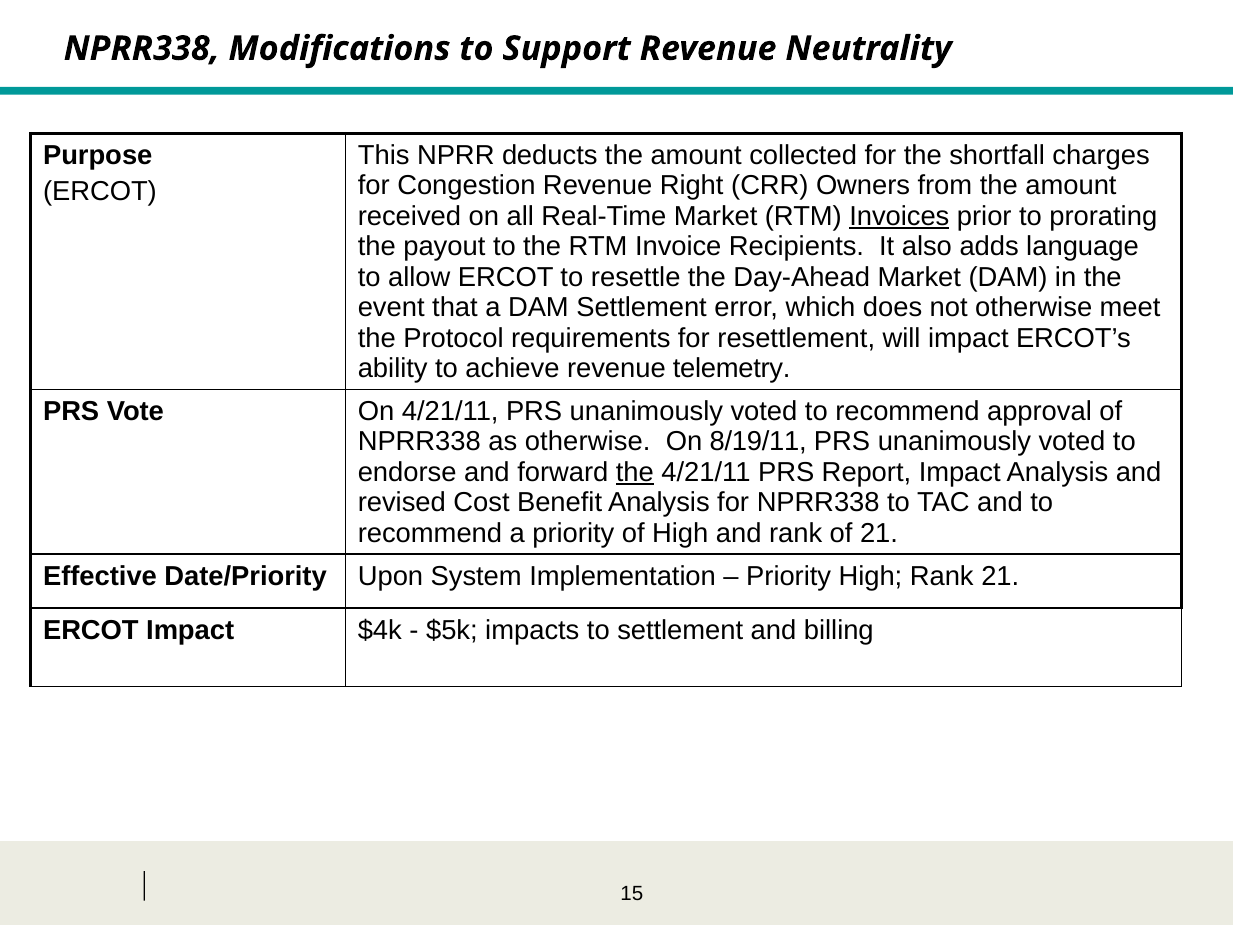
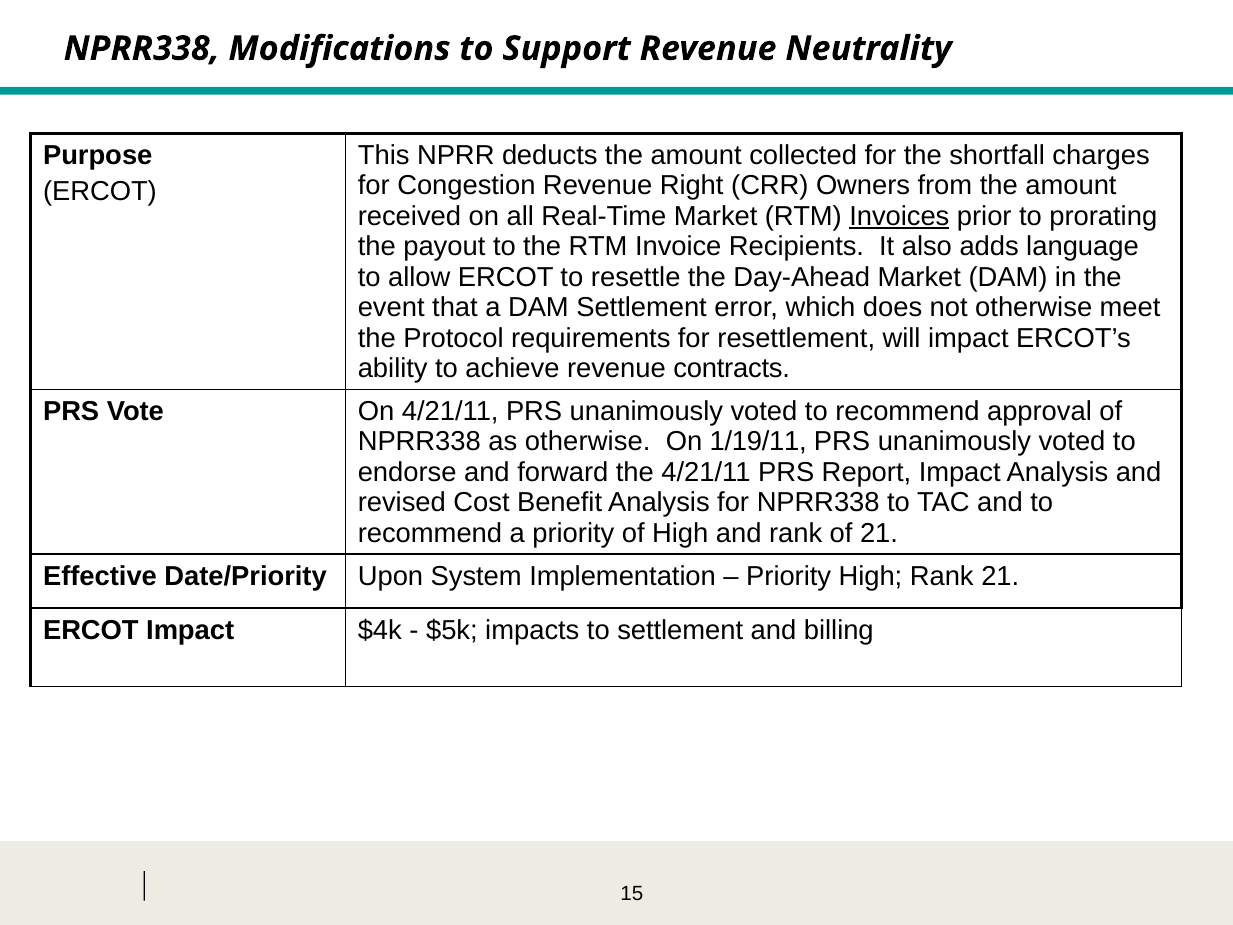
telemetry: telemetry -> contracts (732, 368)
8/19/11: 8/19/11 -> 1/19/11 (758, 442)
the underline: present -> none (635, 472)
